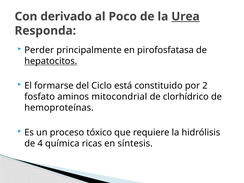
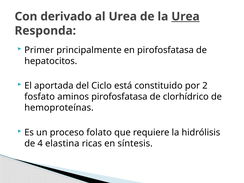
al Poco: Poco -> Urea (123, 16)
Perder: Perder -> Primer (39, 50)
hepatocitos underline: present -> none (51, 61)
formarse: formarse -> aportada (54, 86)
aminos mitocondrial: mitocondrial -> pirofosfatasa (119, 97)
tóxico: tóxico -> folato (99, 132)
química: química -> elastina (62, 143)
